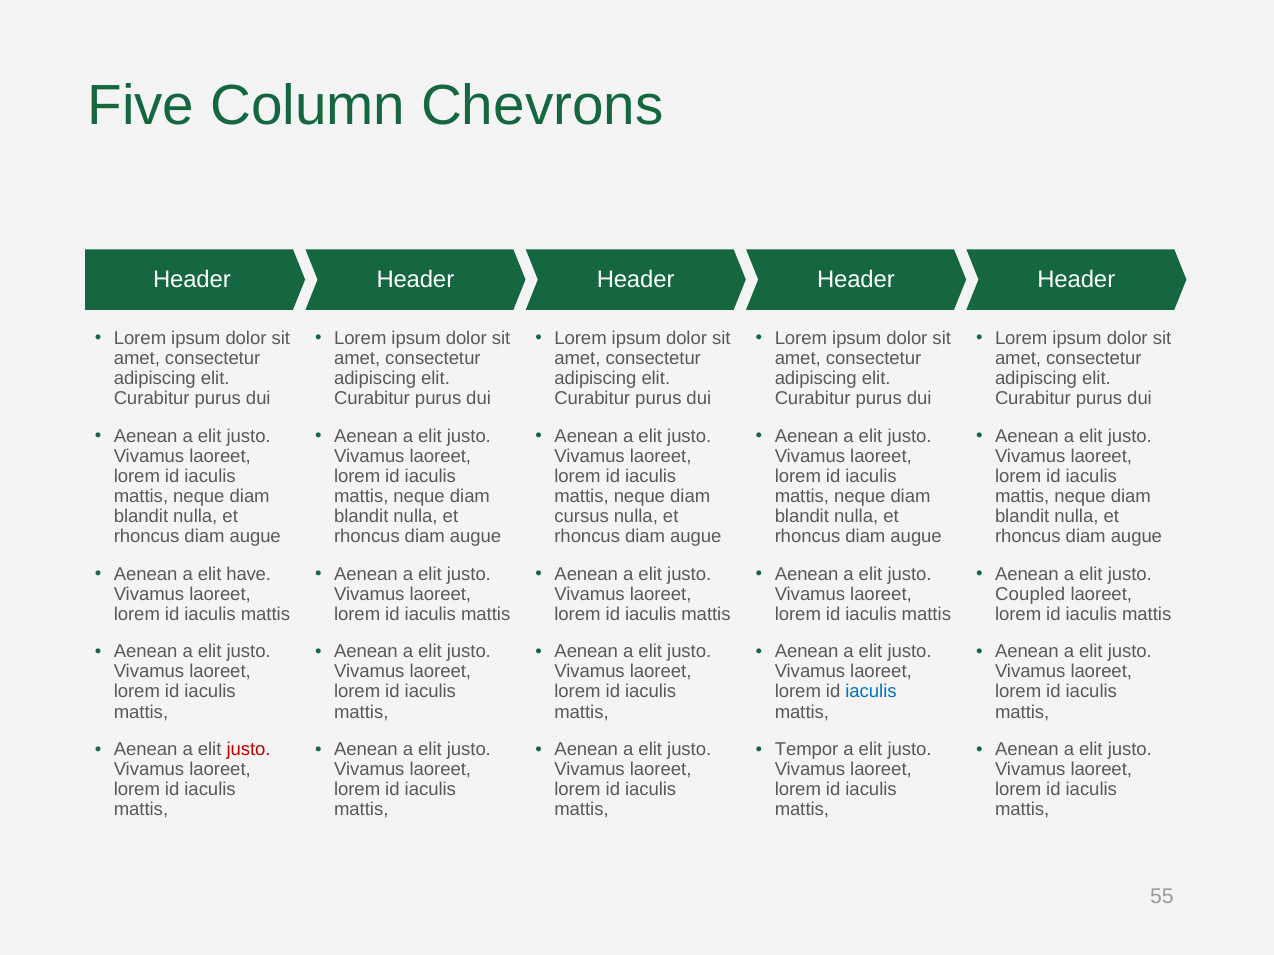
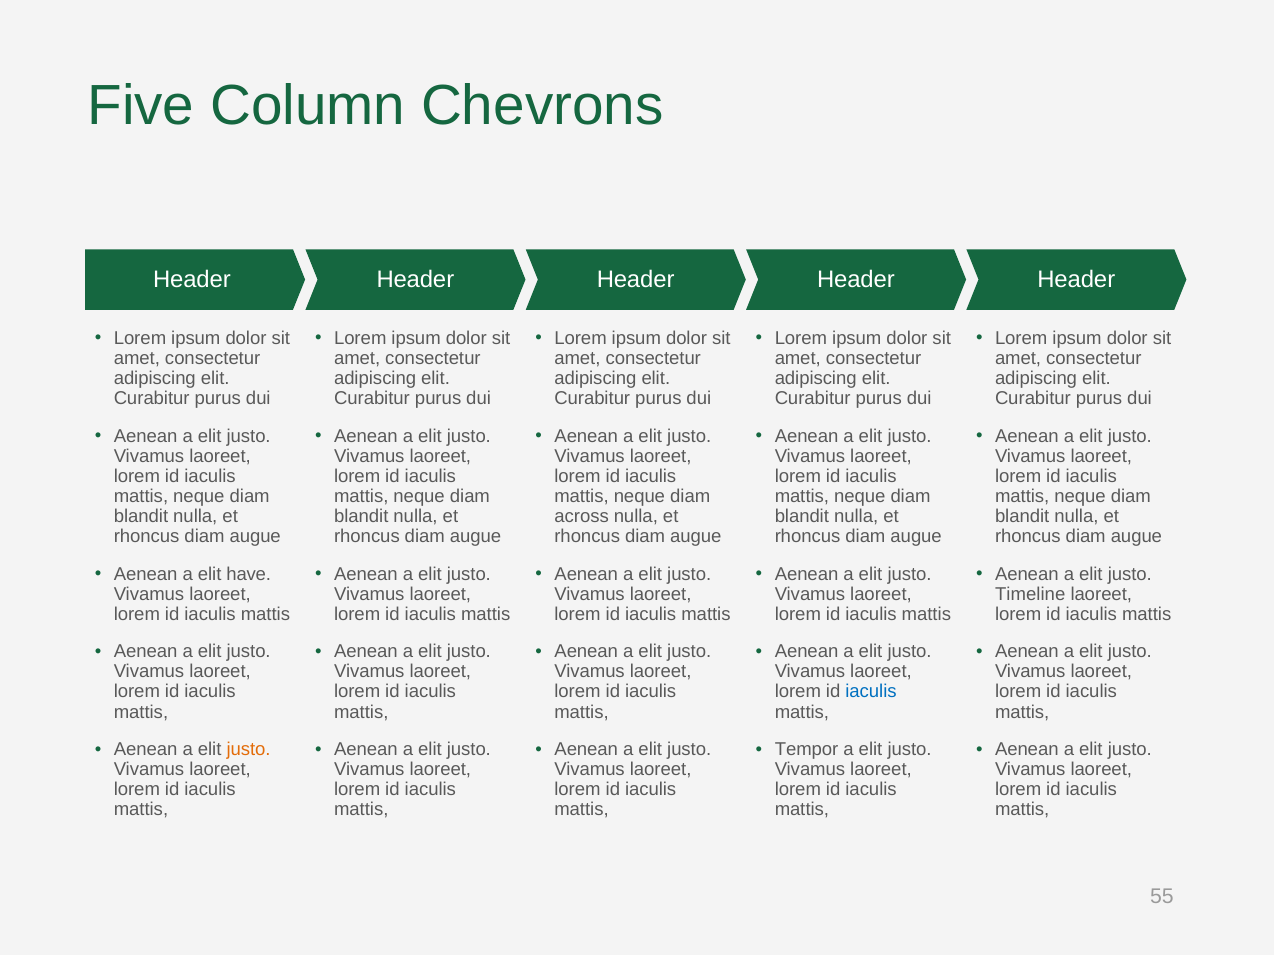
cursus: cursus -> across (582, 516)
Coupled: Coupled -> Timeline (1030, 594)
justo colour: red -> orange (249, 750)
